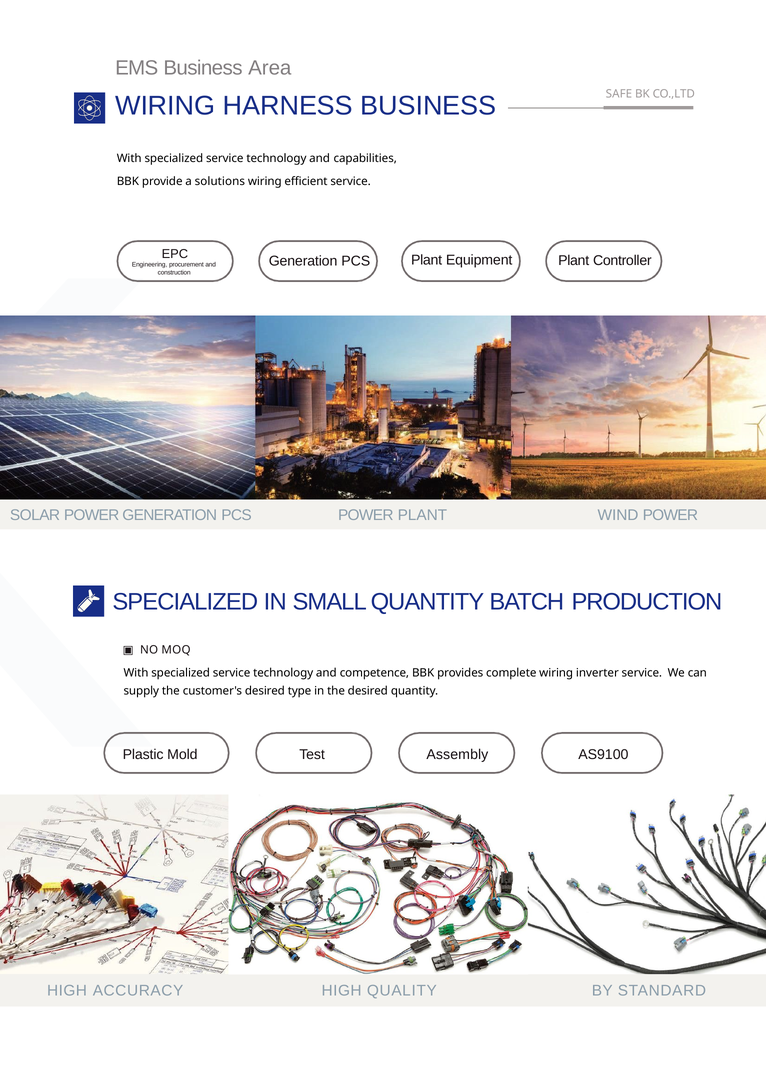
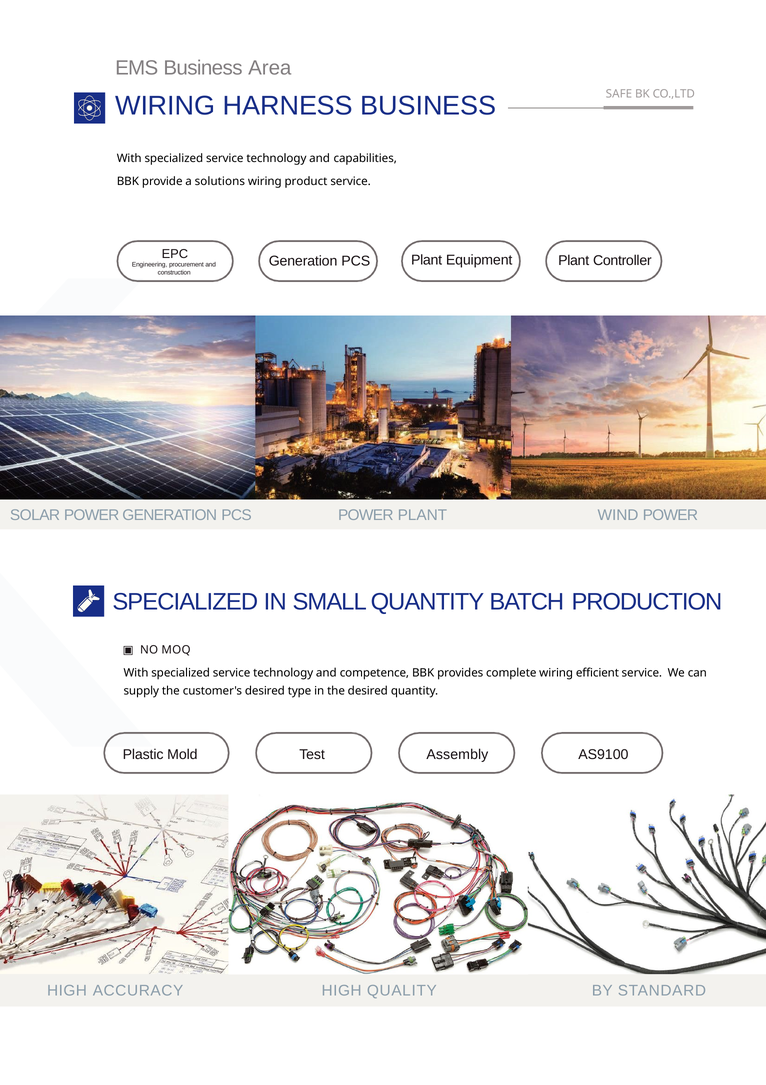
efficient: efficient -> product (306, 181)
inverter: inverter -> efficient (597, 673)
